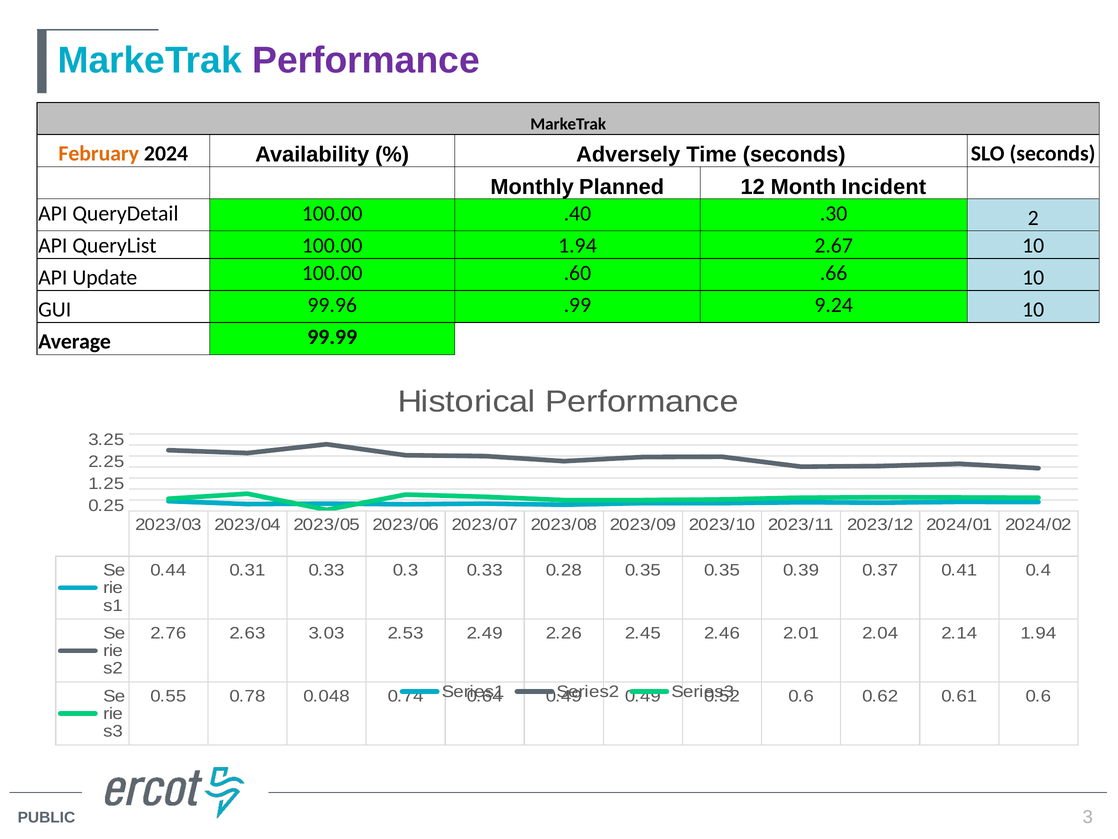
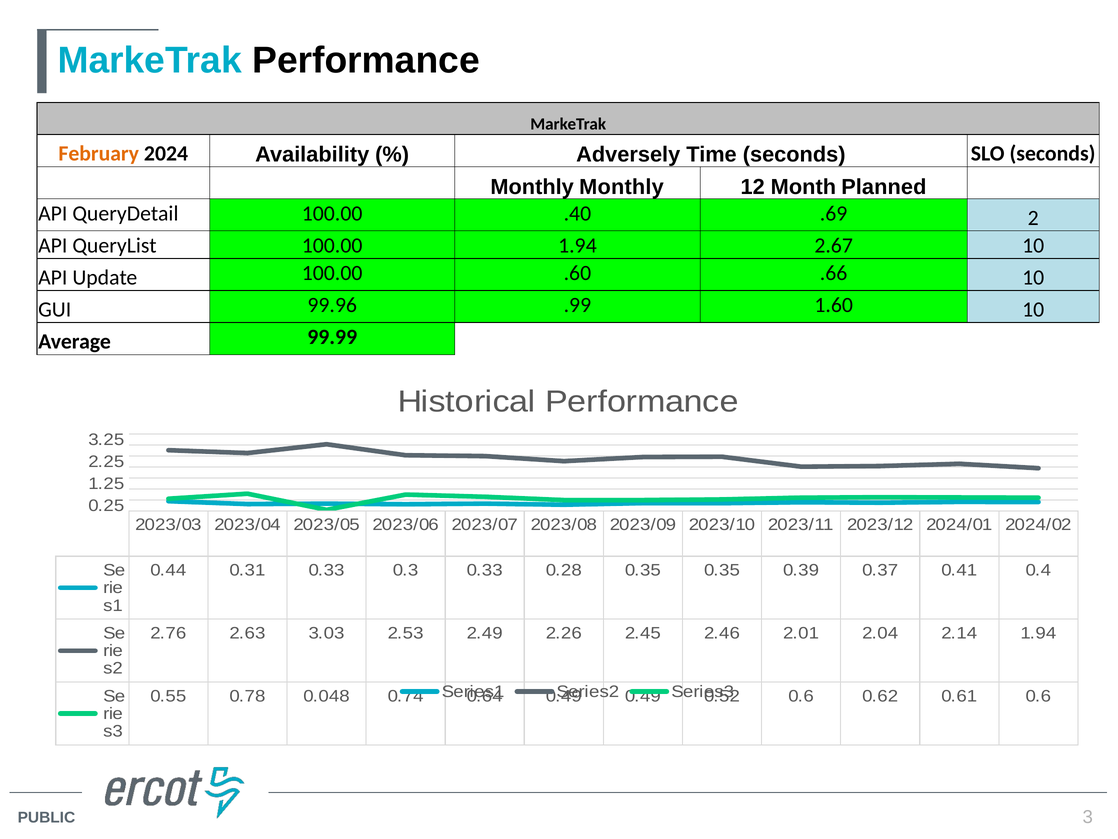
Performance colour: purple -> black (366, 60)
Monthly Planned: Planned -> Monthly (622, 187)
Incident: Incident -> Planned (884, 187)
.30: .30 -> .69 (834, 213)
9.24: 9.24 -> 1.60 (834, 305)
